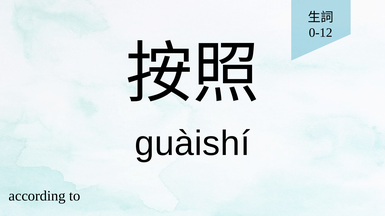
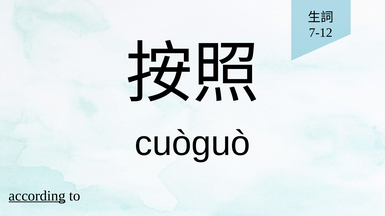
0-12: 0-12 -> 7-12 (321, 33)
guàishí: guàishí -> cuòguò (192, 144)
according underline: none -> present (37, 196)
